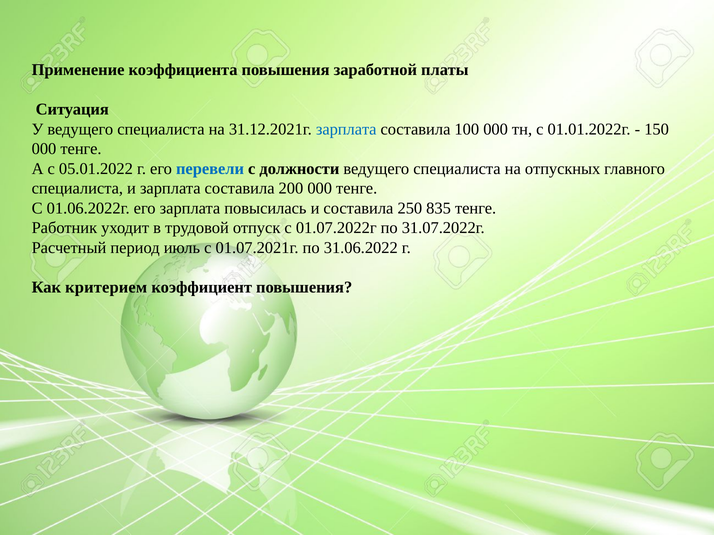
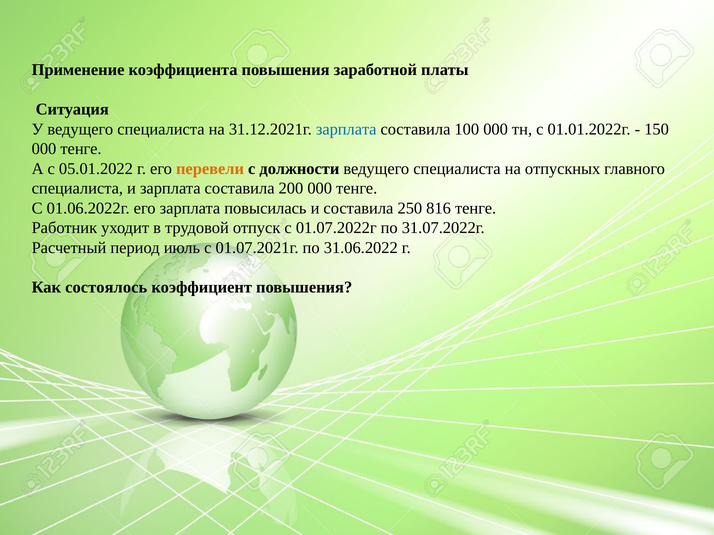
перевели colour: blue -> orange (210, 169)
835: 835 -> 816 (439, 208)
критерием: критерием -> состоялось (106, 287)
